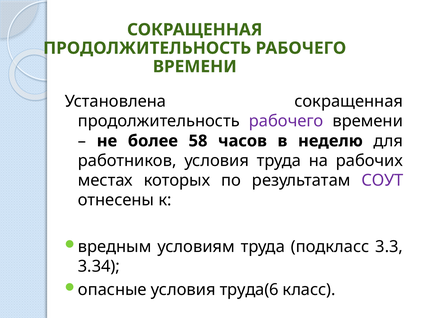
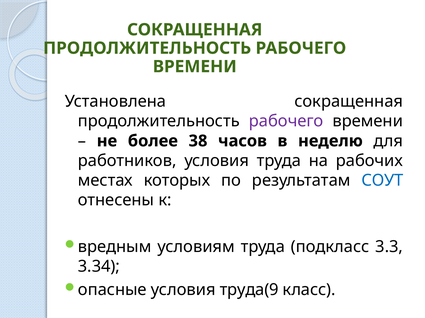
58: 58 -> 38 (198, 141)
СОУТ colour: purple -> blue (382, 181)
труда(6: труда(6 -> труда(9 (249, 290)
